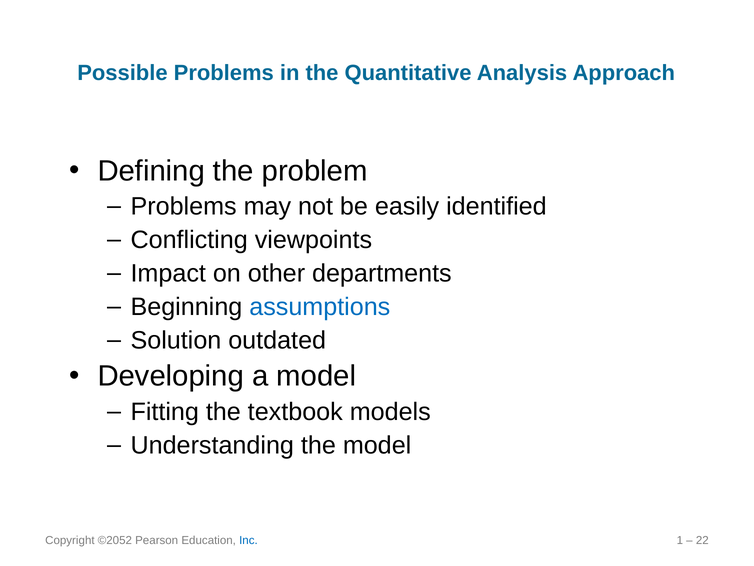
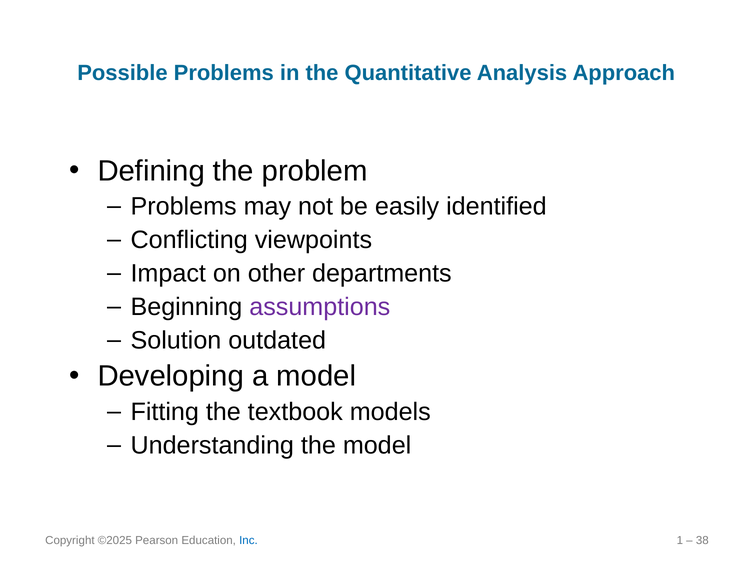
assumptions colour: blue -> purple (320, 307)
©2052: ©2052 -> ©2025 (115, 540)
22: 22 -> 38 (702, 540)
